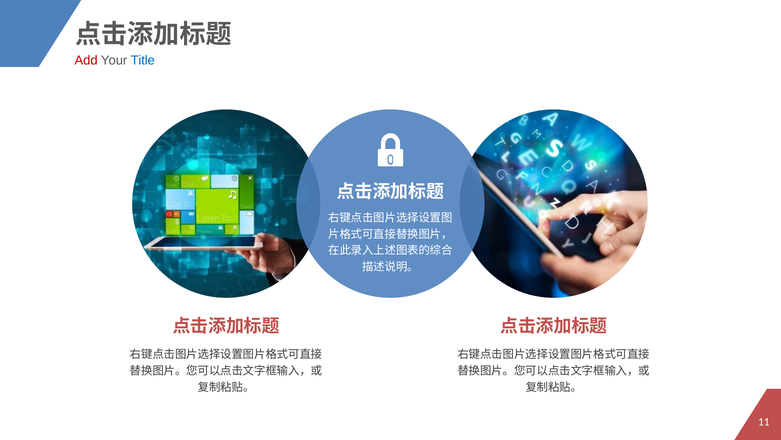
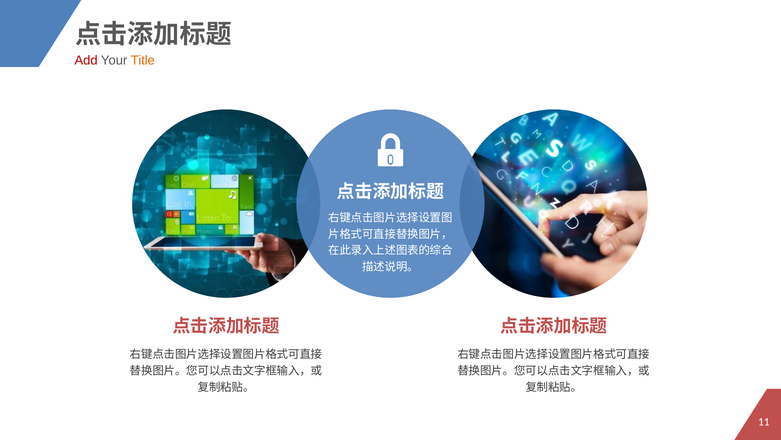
Title colour: blue -> orange (143, 60)
